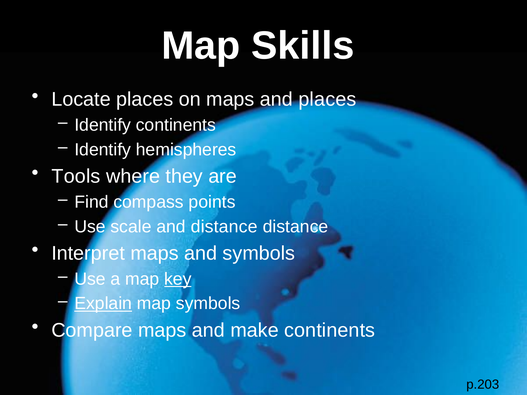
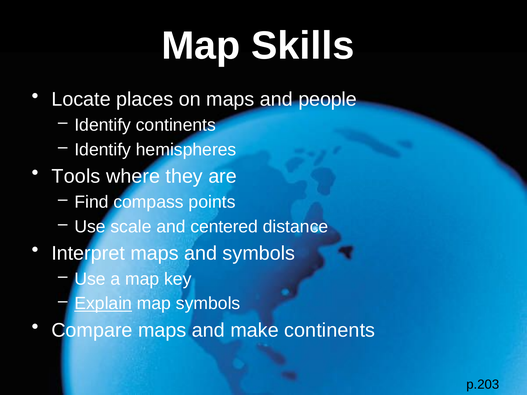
and places: places -> people (328, 99)
and distance: distance -> centered (224, 227)
key underline: present -> none (178, 279)
